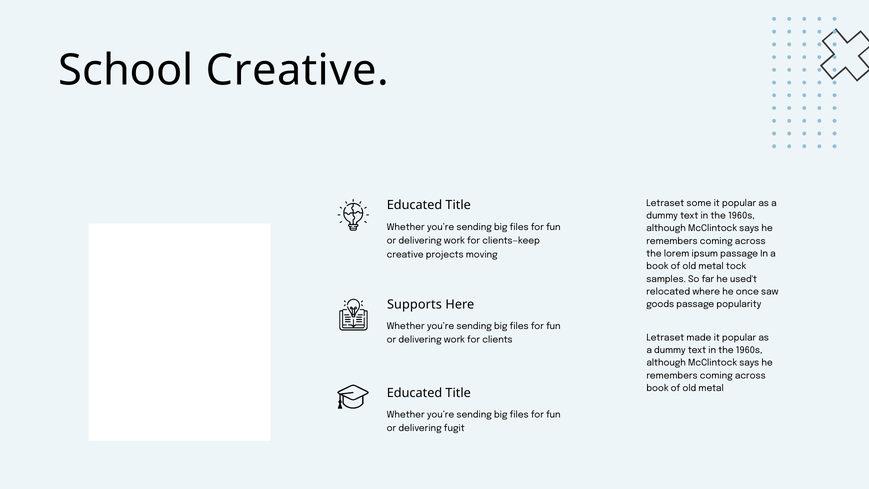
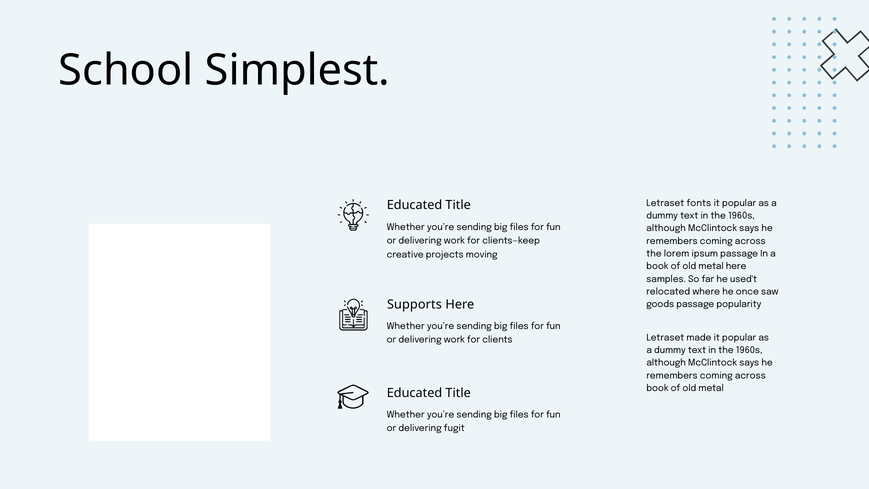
School Creative: Creative -> Simplest (298, 71)
some: some -> fonts (699, 203)
metal tock: tock -> here (736, 266)
